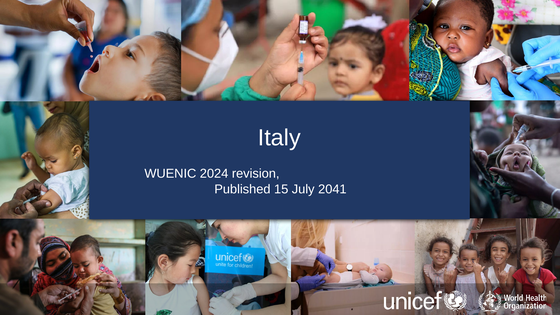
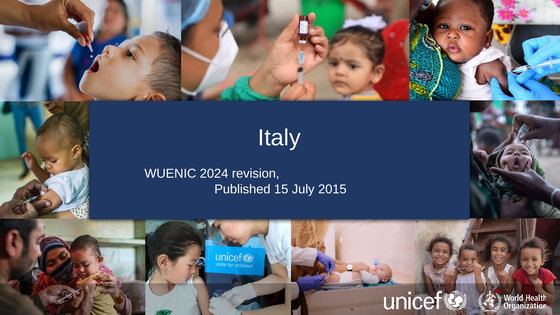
2041: 2041 -> 2015 (332, 189)
